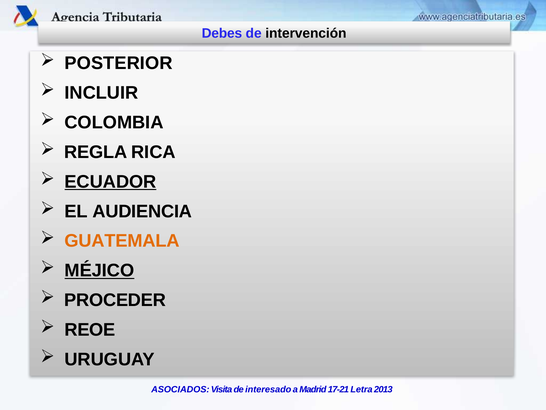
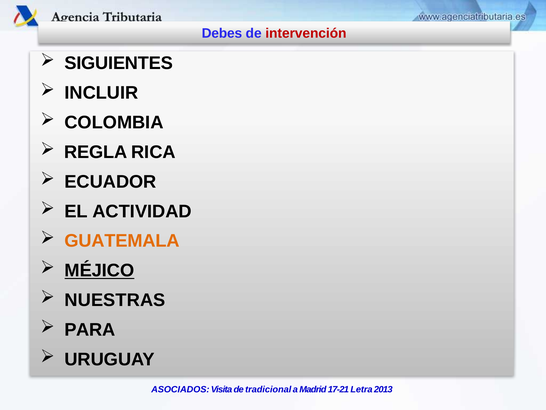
intervención colour: black -> red (306, 33)
POSTERIOR: POSTERIOR -> SIGUIENTES (119, 63)
ECUADOR underline: present -> none (110, 182)
AUDIENCIA: AUDIENCIA -> ACTIVIDAD (142, 211)
PROCEDER: PROCEDER -> NUESTRAS (115, 300)
REOE: REOE -> PARA (90, 329)
interesado: interesado -> tradicional (268, 389)
